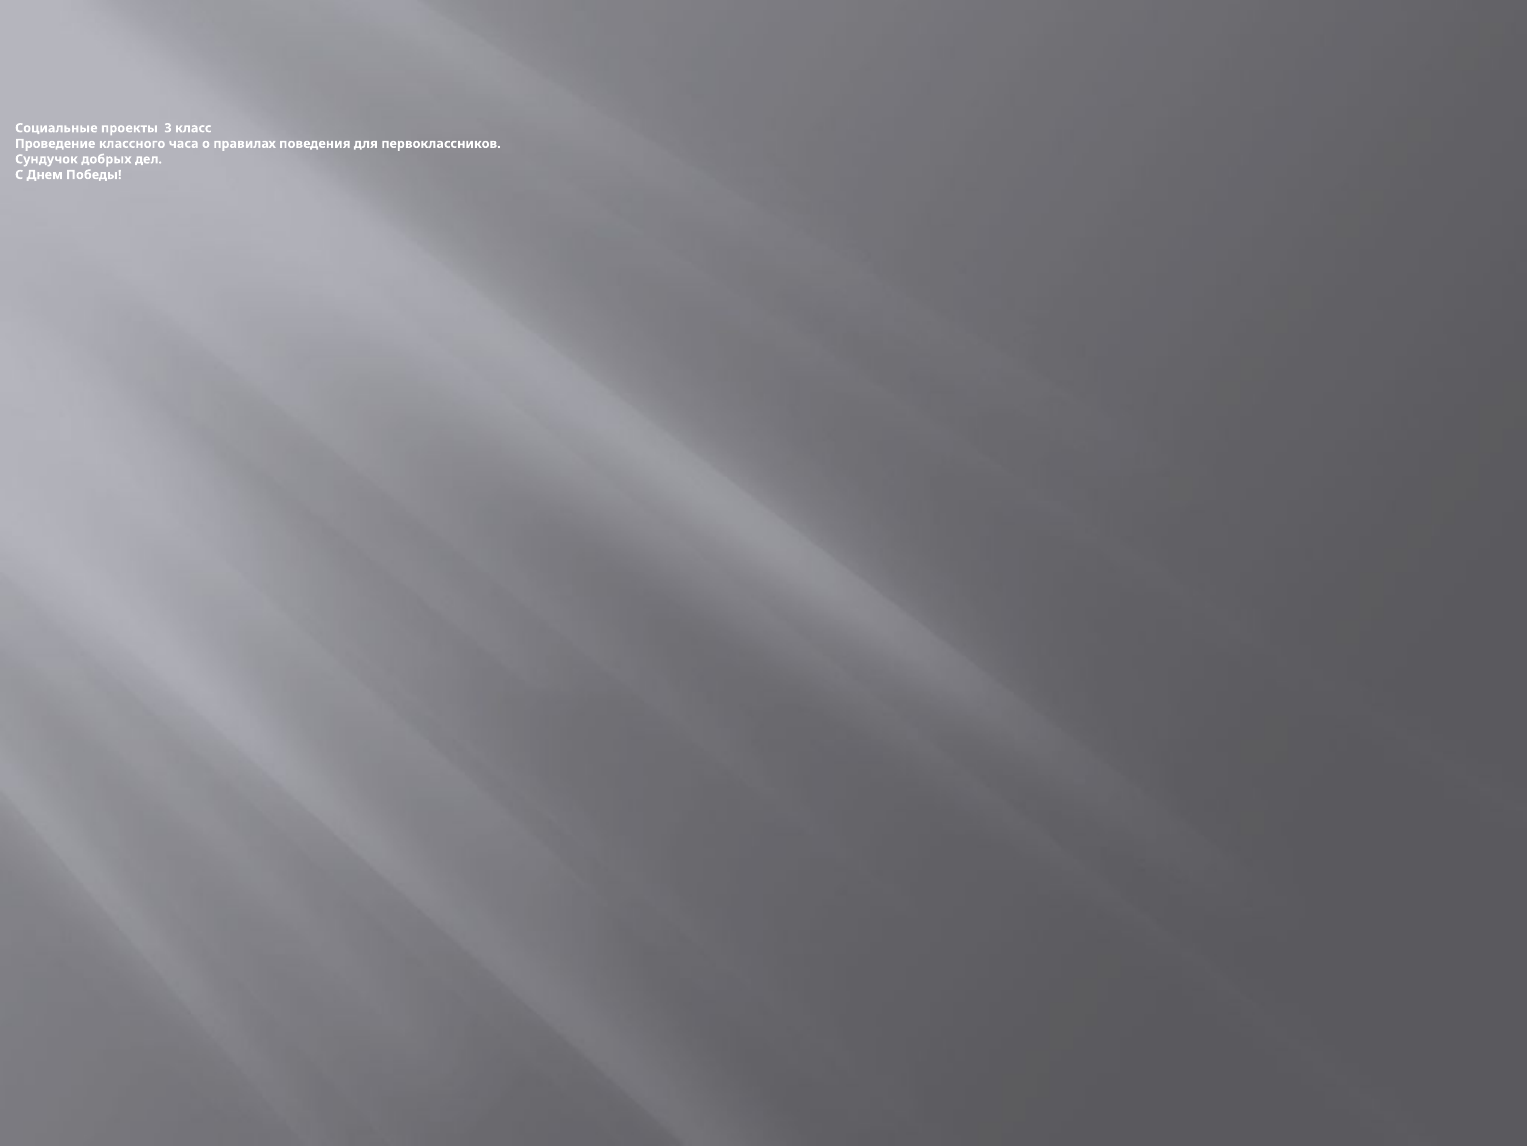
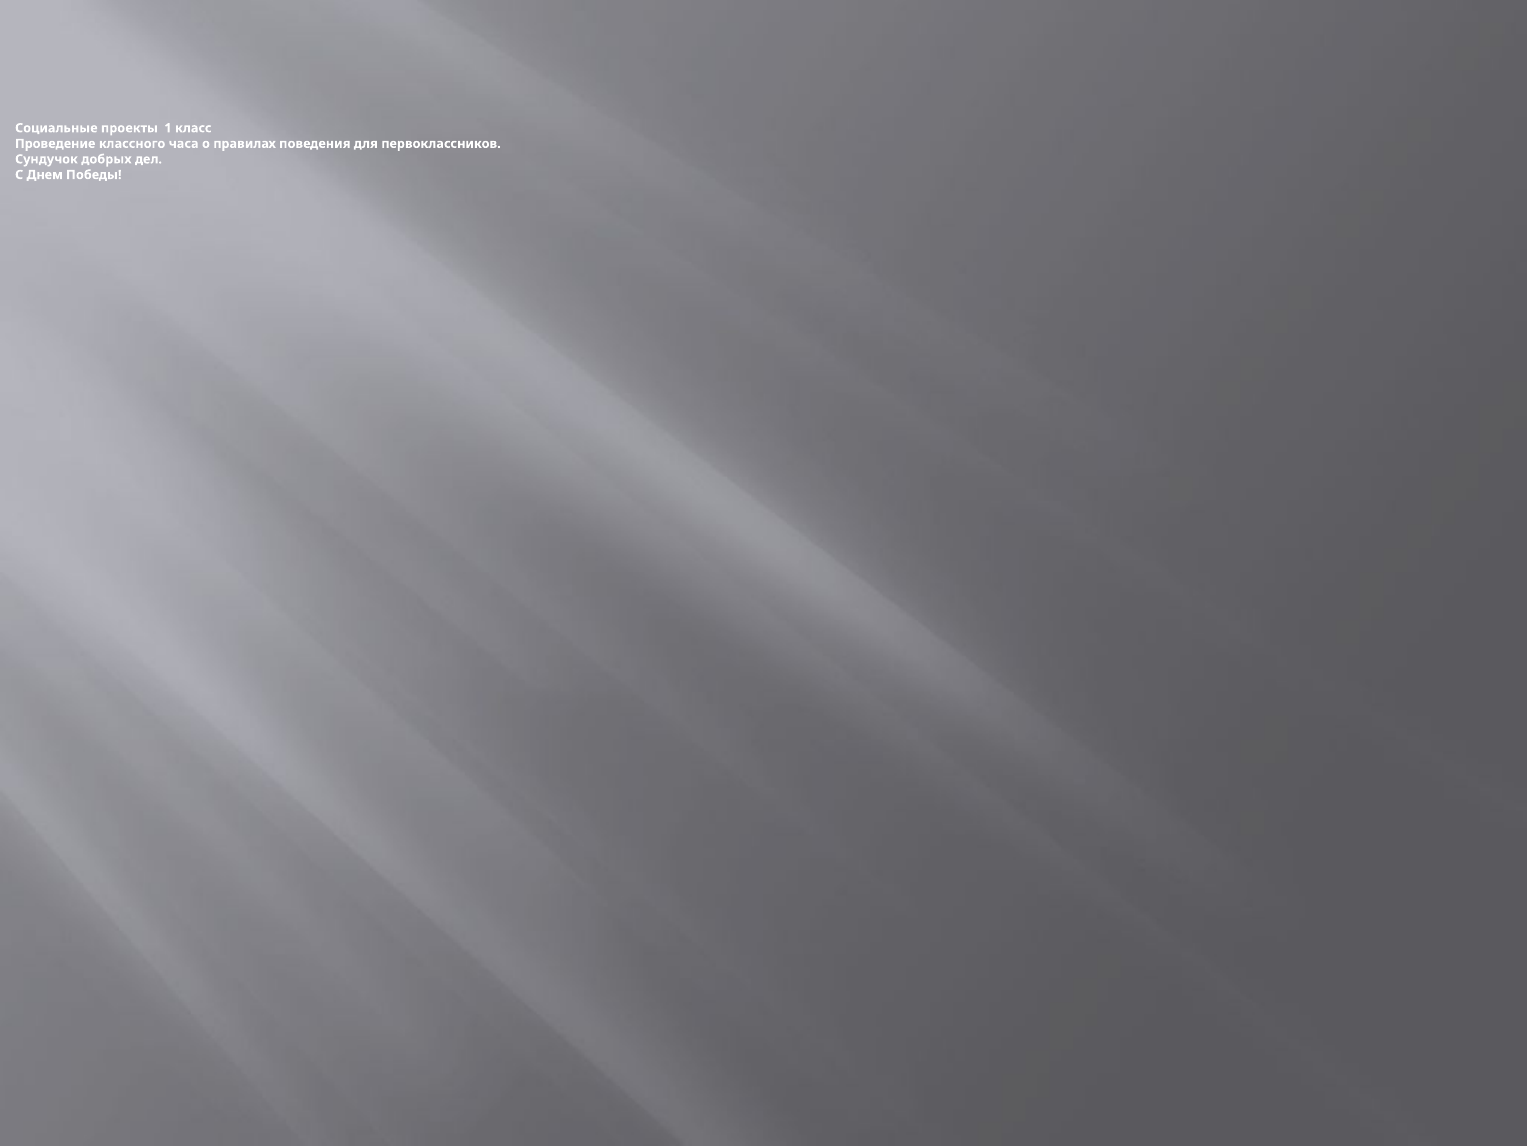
3: 3 -> 1 (168, 128)
